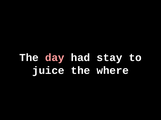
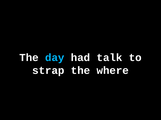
day colour: pink -> light blue (55, 58)
stay: stay -> talk (109, 58)
juice: juice -> strap (48, 71)
